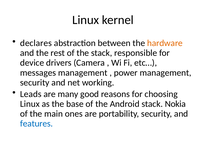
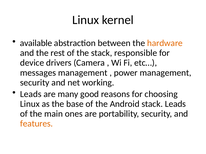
declares: declares -> available (36, 43)
stack Nokia: Nokia -> Leads (175, 104)
features colour: blue -> orange (37, 124)
